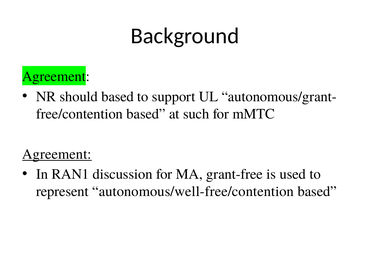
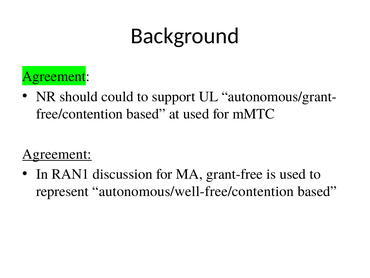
should based: based -> could (118, 96)
at such: such -> used (196, 114)
